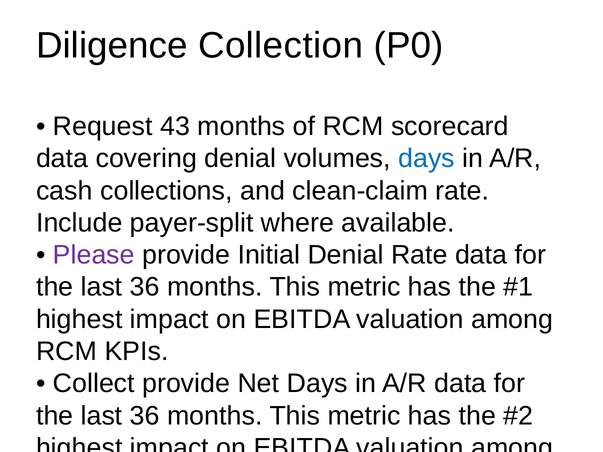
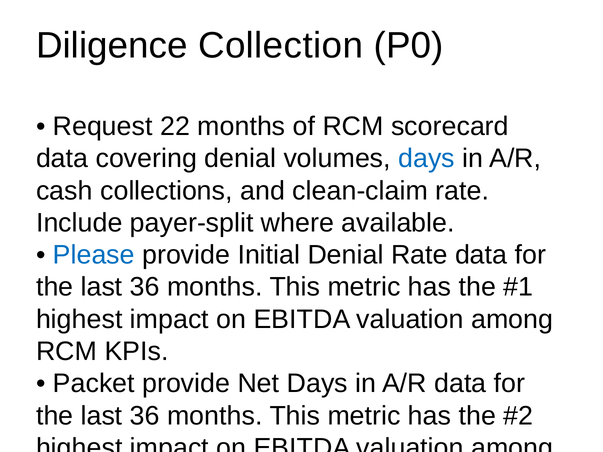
43: 43 -> 22 (175, 126)
Please colour: purple -> blue (94, 255)
Collect: Collect -> Packet (94, 384)
